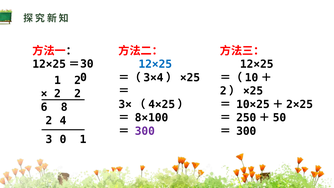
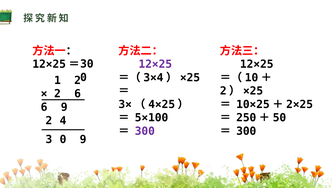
12×25 colour: blue -> purple (155, 64)
2 2: 2 -> 6 (78, 94)
6 8: 8 -> 9 (64, 107)
8×100: 8×100 -> 5×100 (152, 118)
0 1: 1 -> 9 (83, 139)
